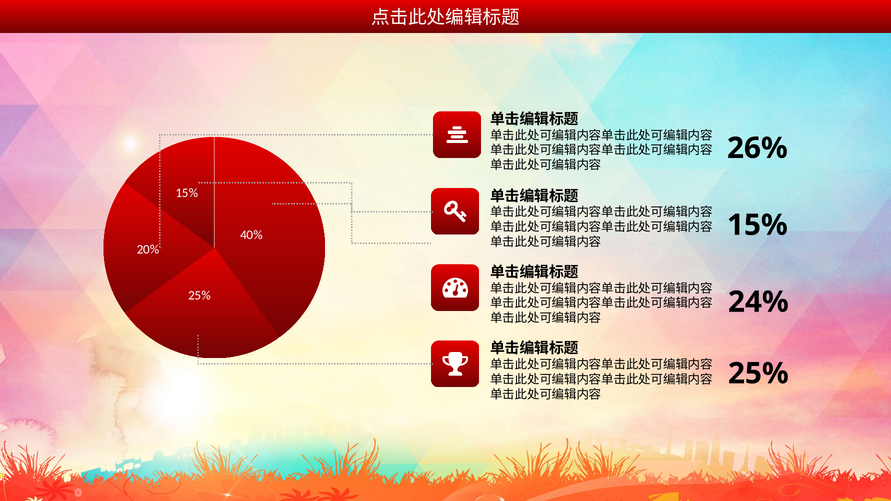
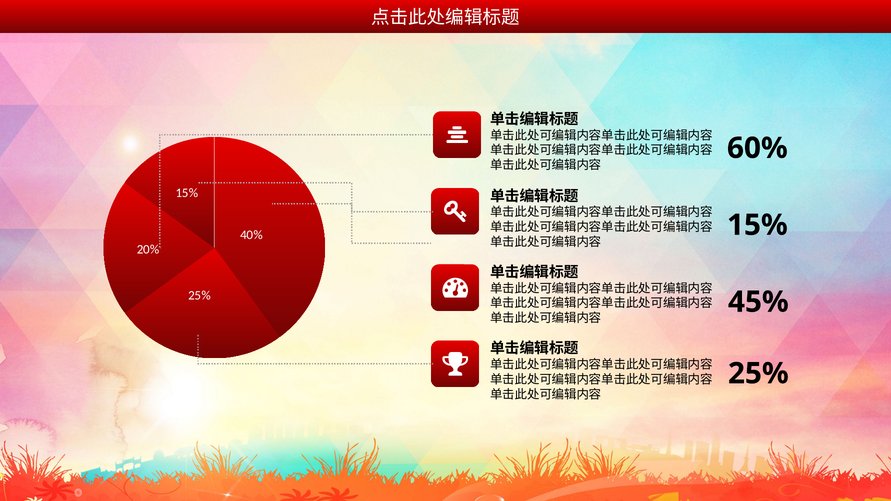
26%: 26% -> 60% (757, 148)
24%: 24% -> 45% (758, 302)
